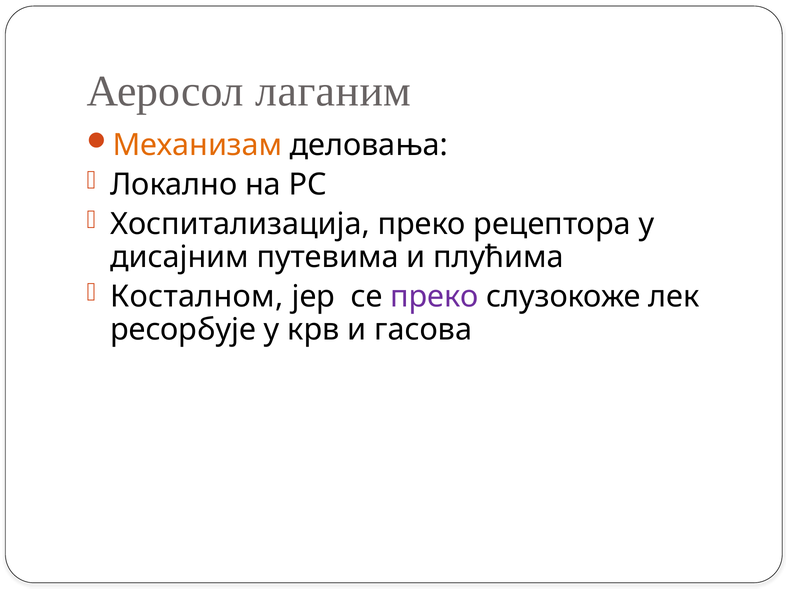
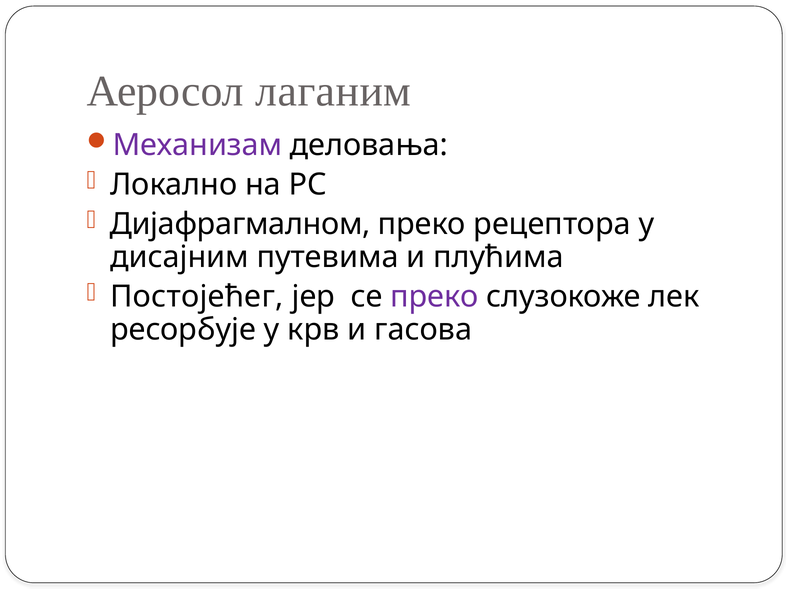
Механизам colour: orange -> purple (197, 145)
Хоспитализација: Хоспитализација -> Дијафрагмалном (240, 224)
Косталном: Косталном -> Постојећег (197, 296)
